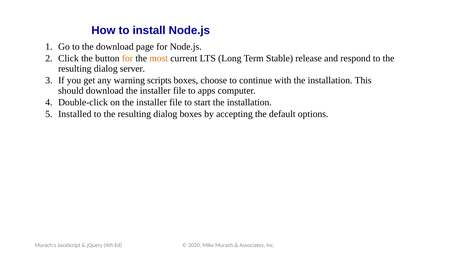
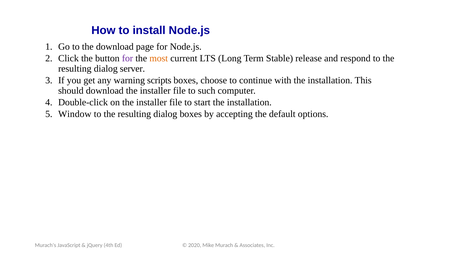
for colour: orange -> purple (127, 58)
apps: apps -> such (207, 91)
Installed: Installed -> Window (75, 114)
